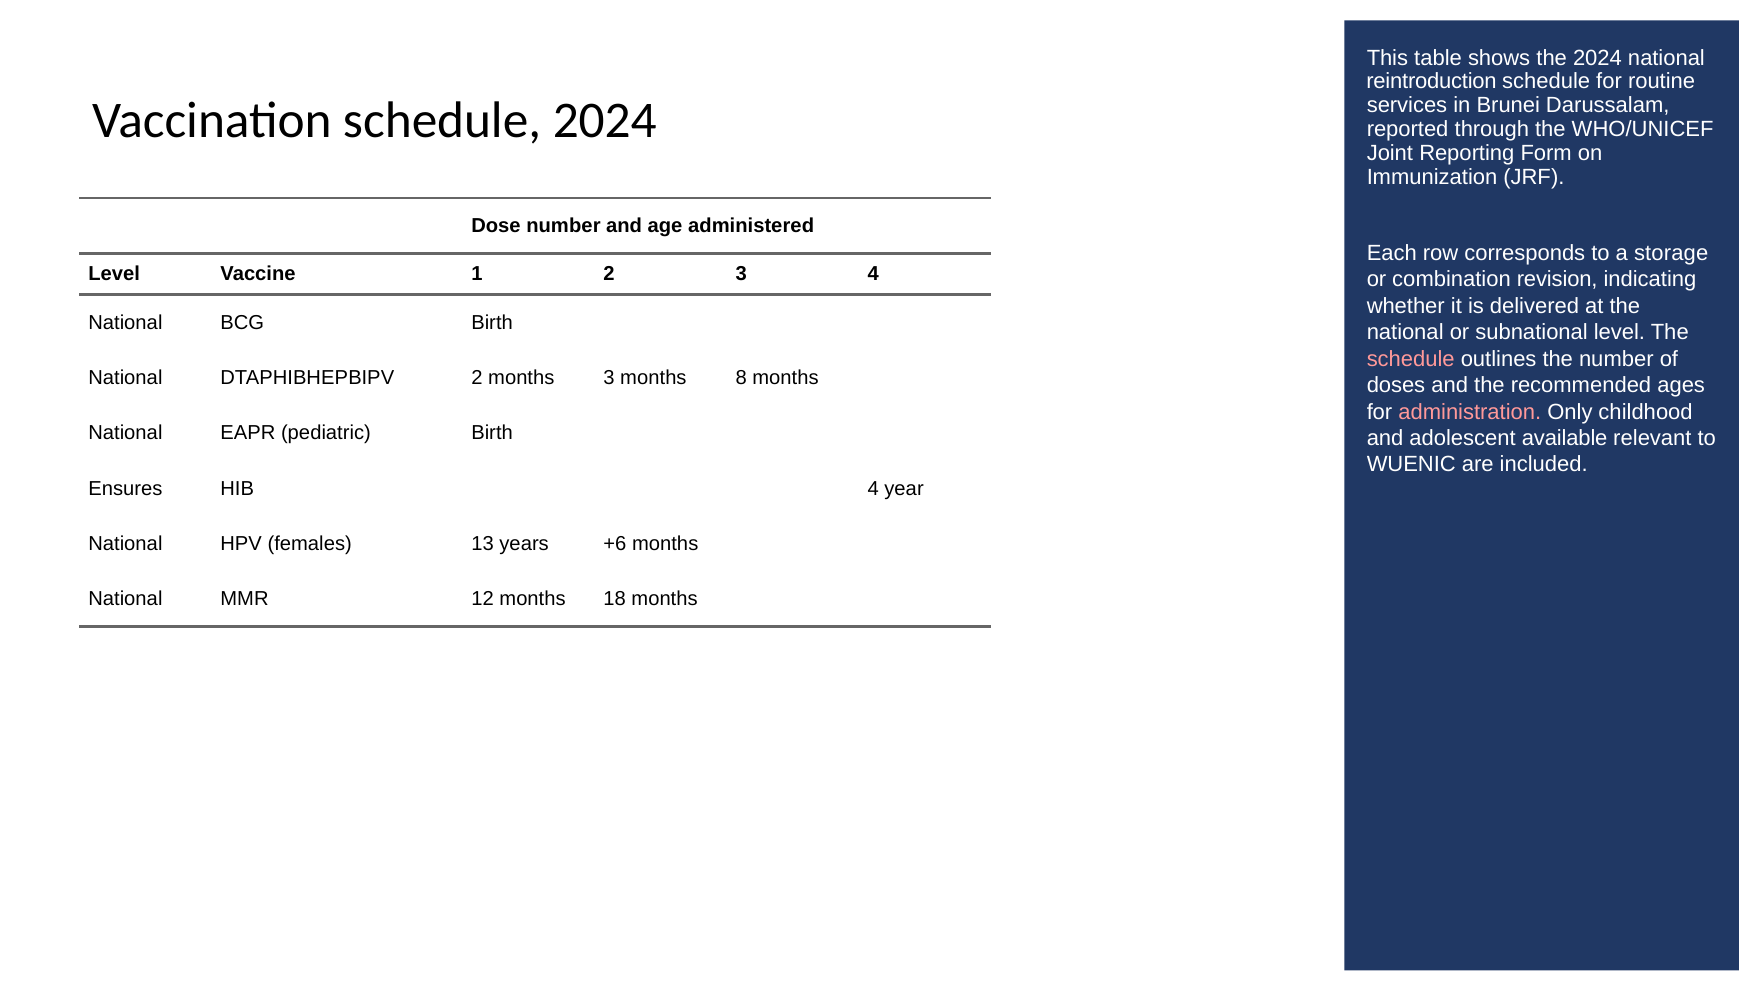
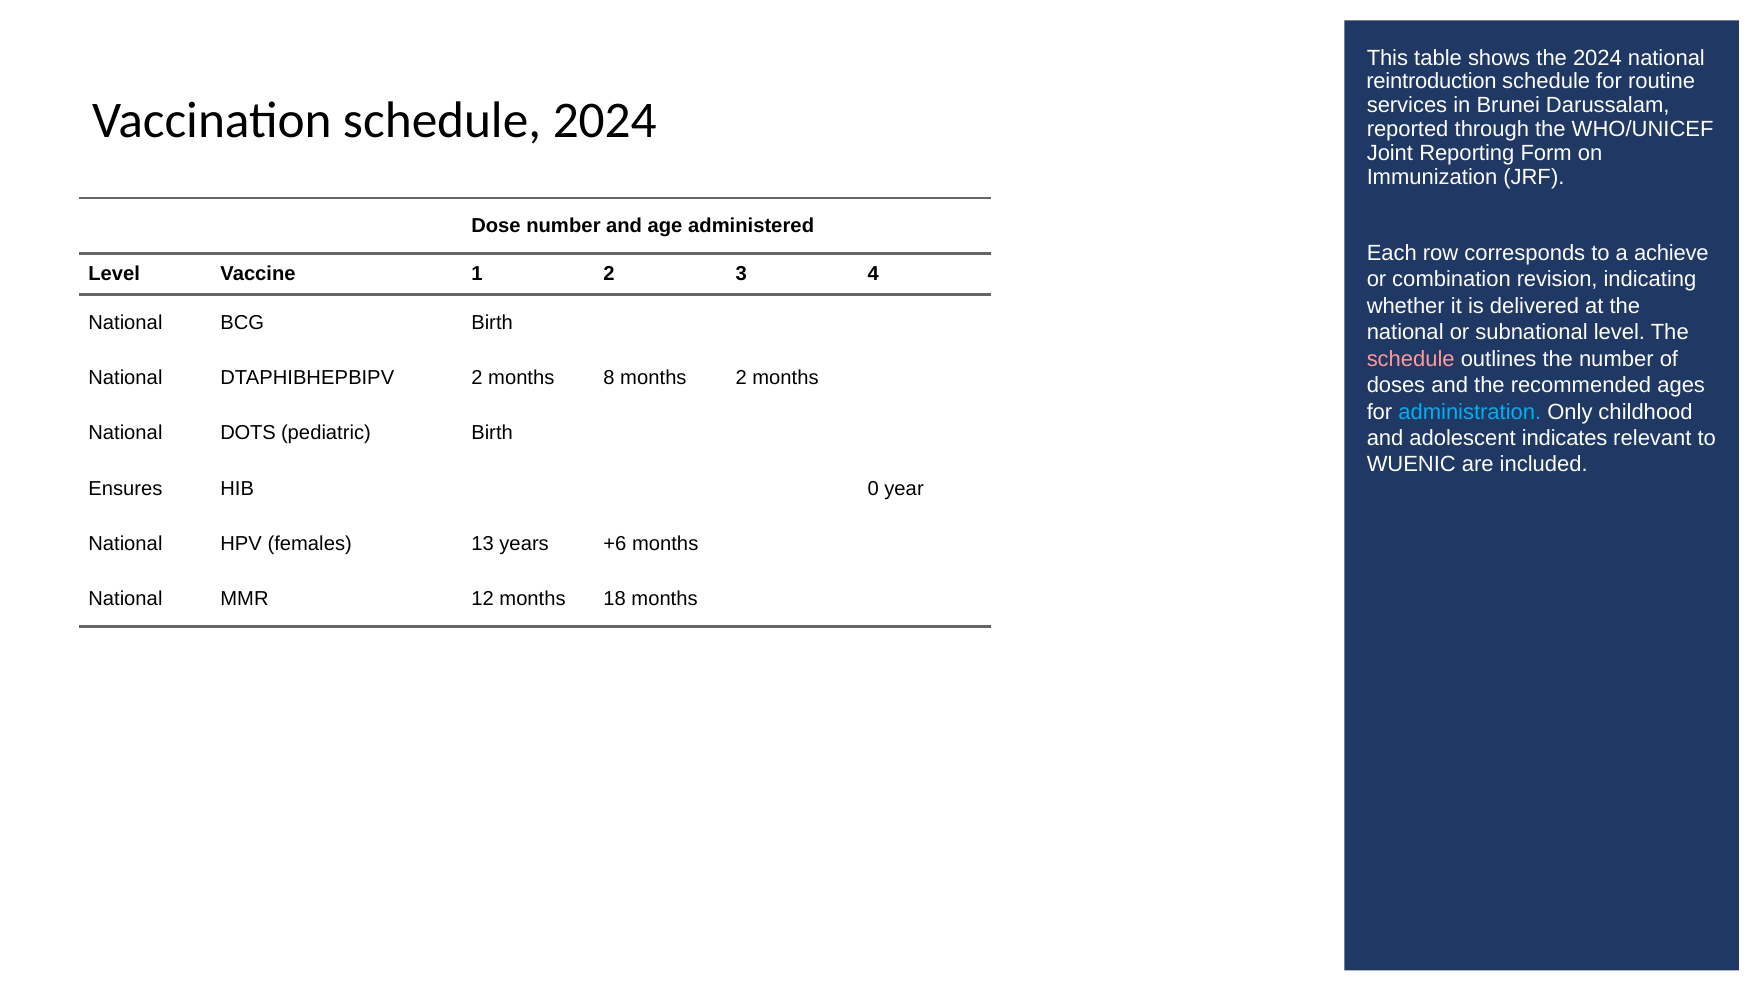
storage: storage -> achieve (1671, 253)
months 3: 3 -> 8 (609, 378)
months 8: 8 -> 2 (741, 378)
administration colour: pink -> light blue (1470, 412)
EAPR: EAPR -> DOTS (248, 433)
available: available -> indicates (1565, 438)
HIB 4: 4 -> 0 (873, 488)
